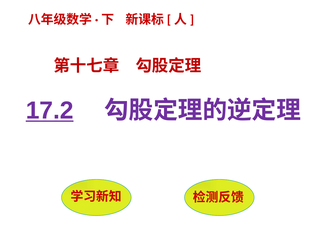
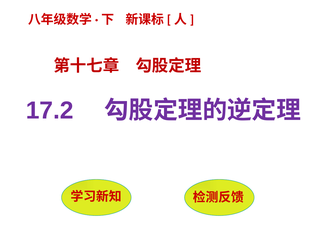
17.2 underline: present -> none (50, 111)
